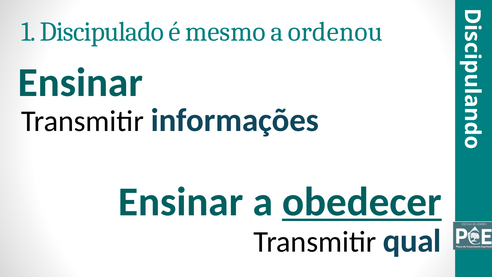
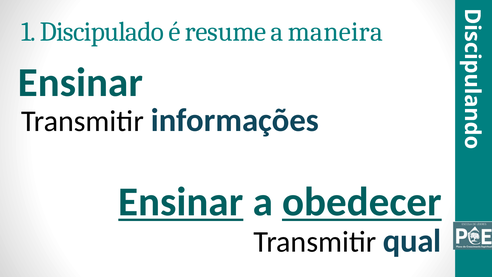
mesmo: mesmo -> resume (226, 32)
ordenou: ordenou -> maneira (335, 32)
Ensinar underline: none -> present (181, 202)
